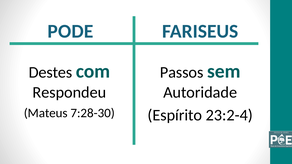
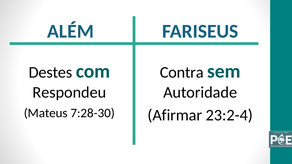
PODE: PODE -> ALÉM (70, 31)
Passos: Passos -> Contra (182, 72)
Espírito: Espírito -> Afirmar (175, 115)
